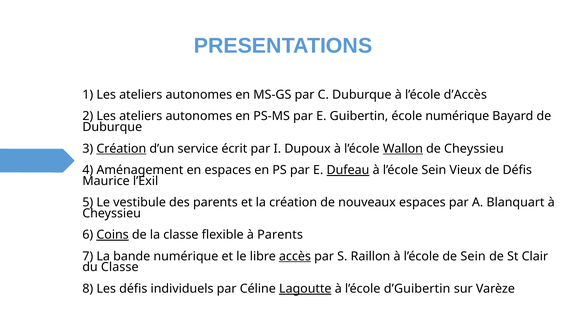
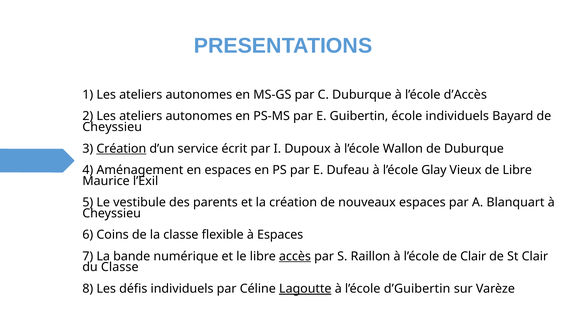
école numérique: numérique -> individuels (457, 116)
Duburque: Duburque -> Cheyssieu (112, 127)
Wallon underline: present -> none (403, 148)
de Cheyssieu: Cheyssieu -> Duburque (474, 148)
Dufeau underline: present -> none (348, 170)
l’école Sein: Sein -> Glay (434, 170)
de Défis: Défis -> Libre (517, 170)
Coins underline: present -> none (113, 235)
à Parents: Parents -> Espaces (280, 235)
de Sein: Sein -> Clair (473, 256)
